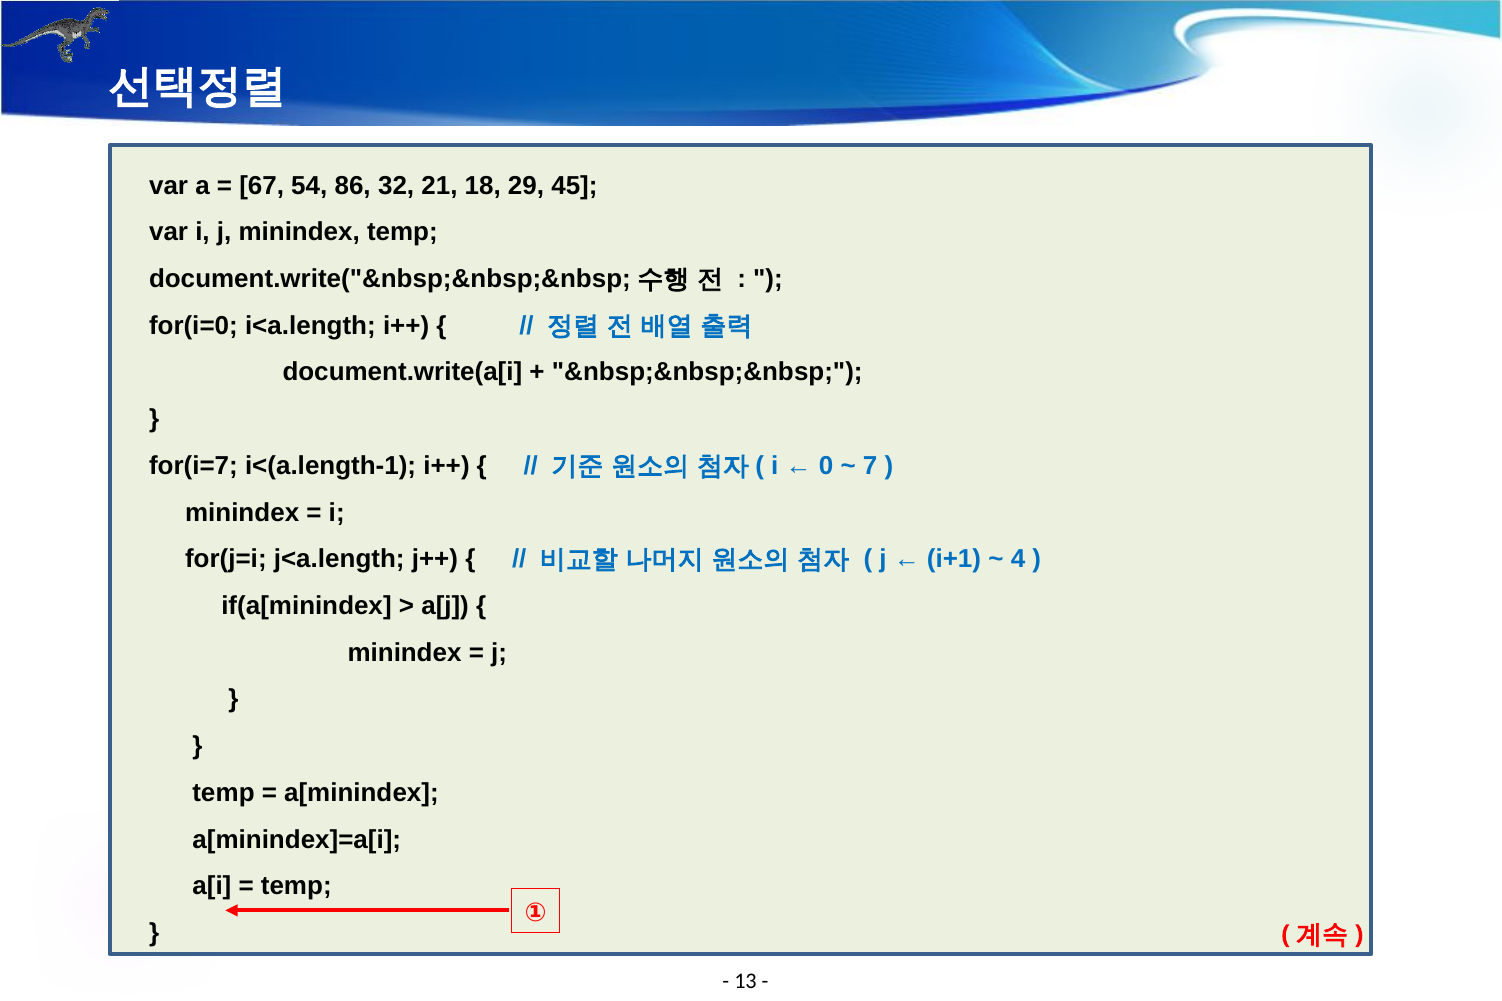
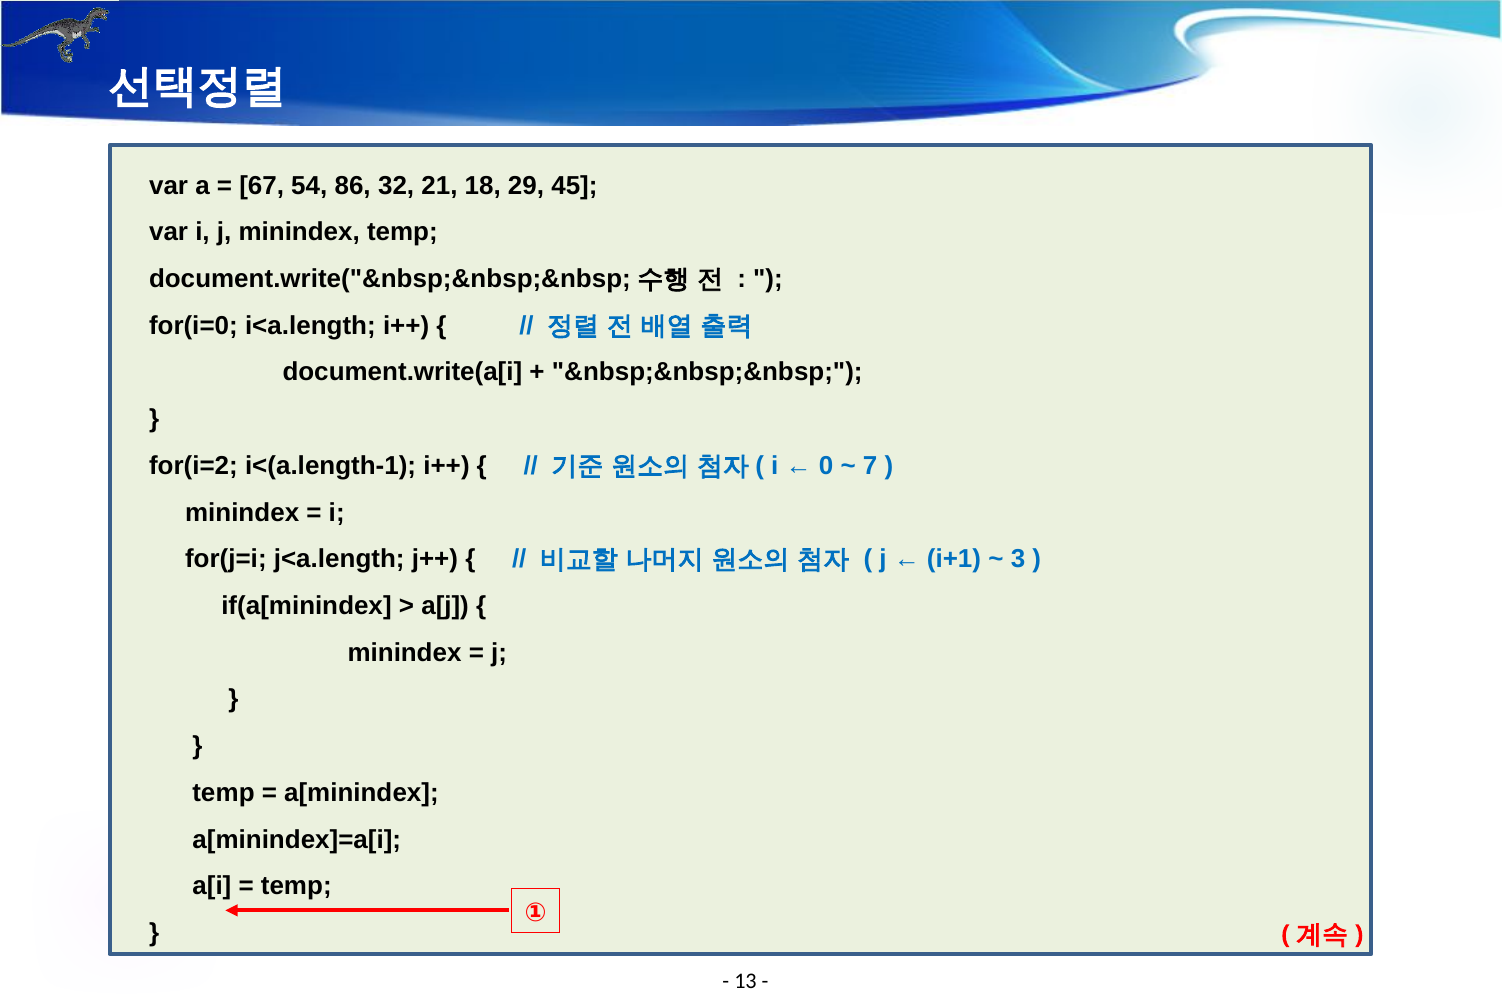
for(i=7: for(i=7 -> for(i=2 (193, 466)
4: 4 -> 3 (1018, 559)
